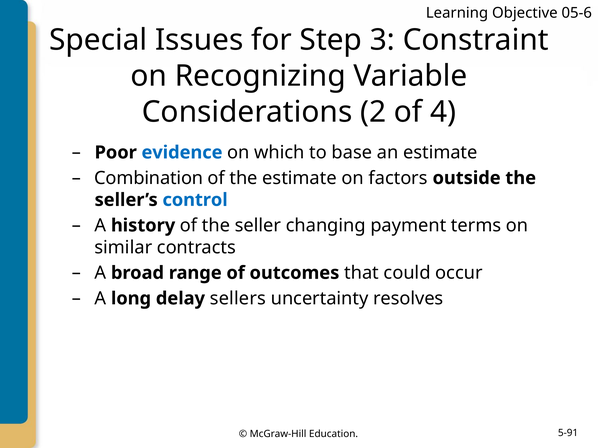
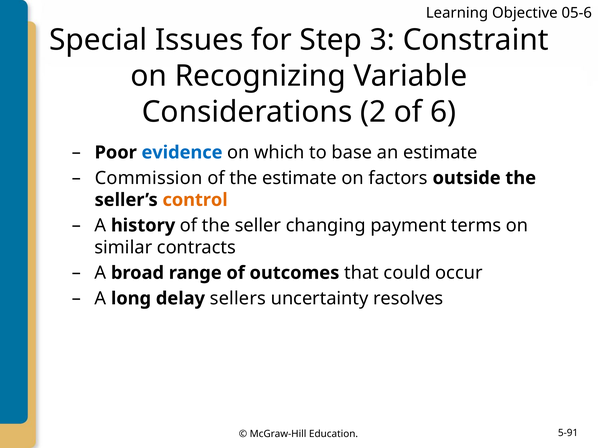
4: 4 -> 6 (443, 112)
Combination: Combination -> Commission (149, 178)
control colour: blue -> orange (195, 200)
